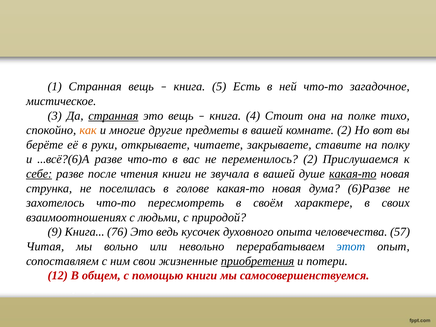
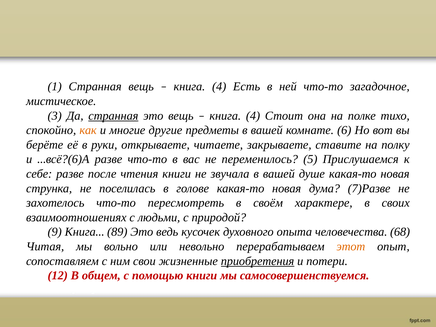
5: 5 -> 4 (219, 87)
комнате 2: 2 -> 6 (344, 130)
переменилось 2: 2 -> 5 (310, 159)
себе underline: present -> none (39, 174)
какая-то underline: present -> none (353, 174)
6)Разве: 6)Разве -> 7)Разве (369, 188)
76: 76 -> 89 (117, 232)
57: 57 -> 68 (400, 232)
этот colour: blue -> orange (351, 247)
